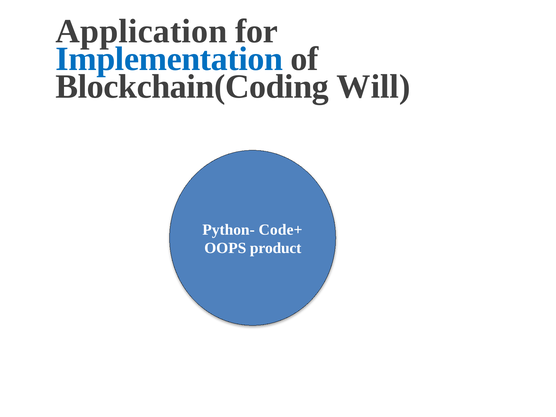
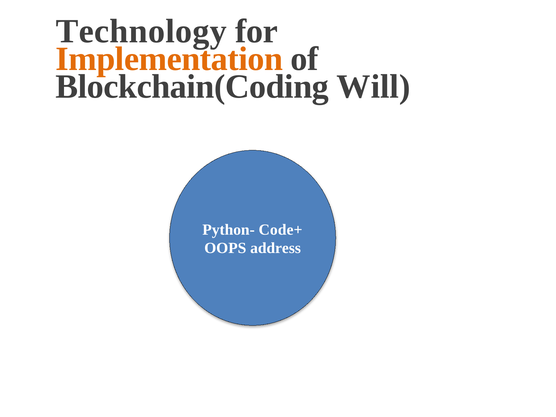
Application: Application -> Technology (141, 31)
Implementation colour: blue -> orange (169, 59)
product: product -> address (276, 248)
